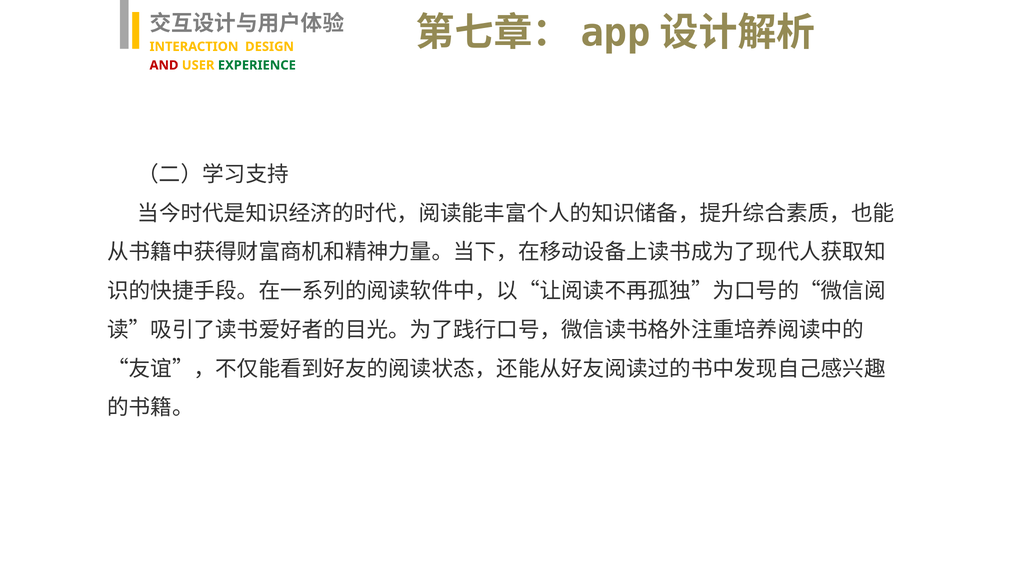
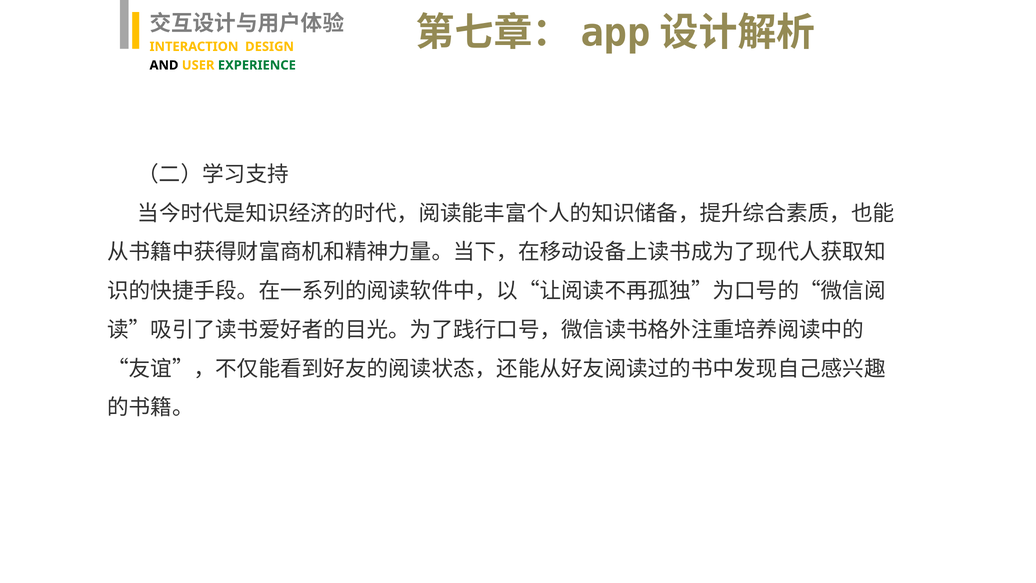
AND colour: red -> black (164, 65)
